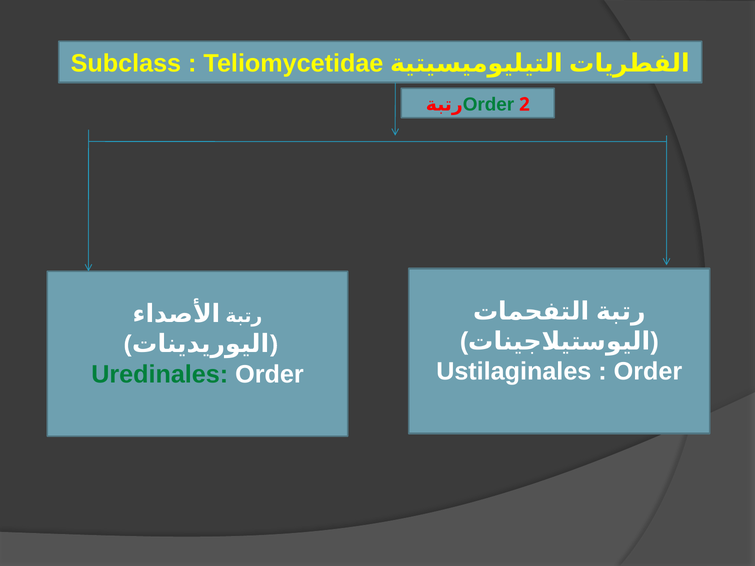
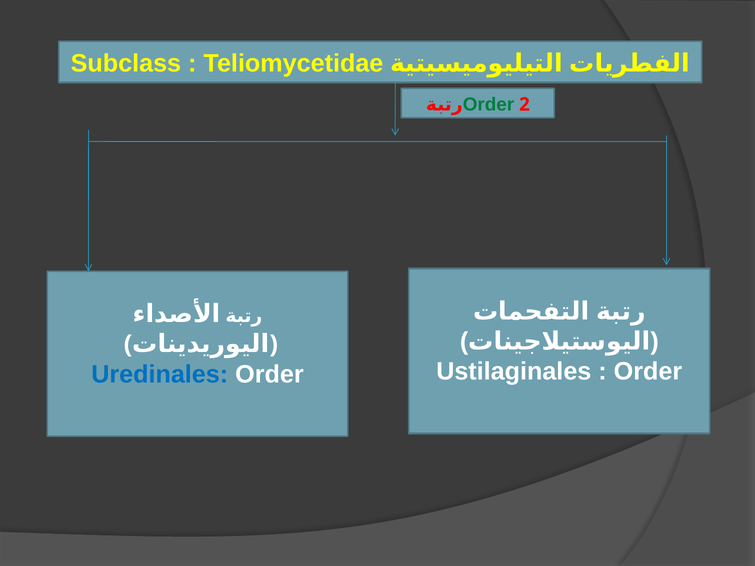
Uredinales colour: green -> blue (160, 375)
